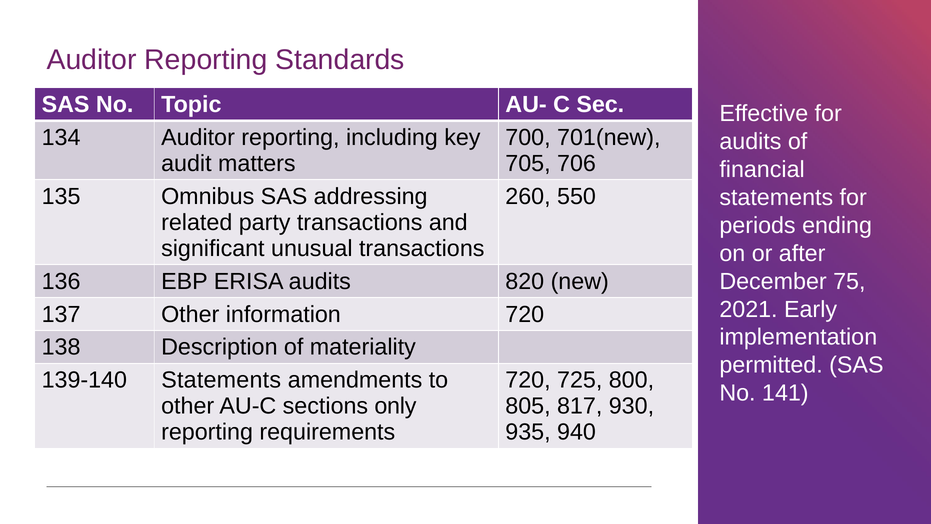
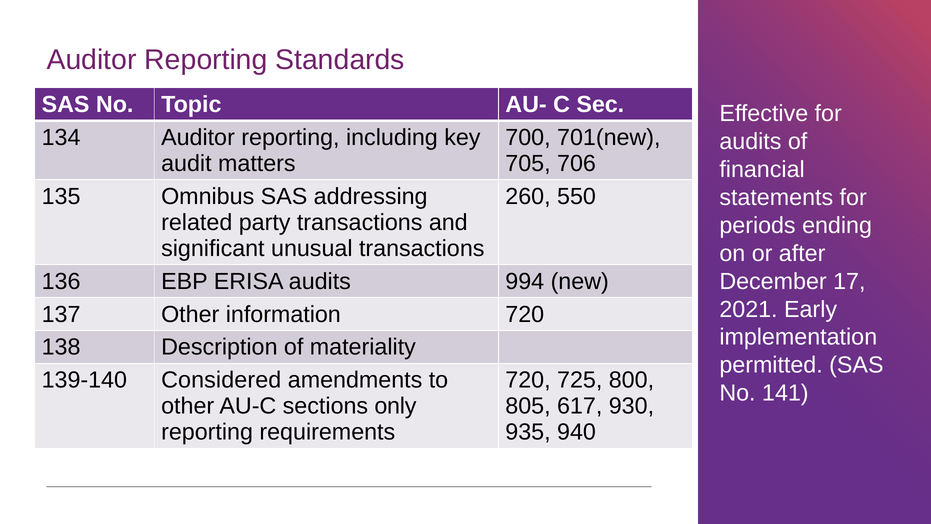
820: 820 -> 994 (525, 281)
75: 75 -> 17 (849, 281)
139-140 Statements: Statements -> Considered (221, 380)
817: 817 -> 617 (580, 406)
